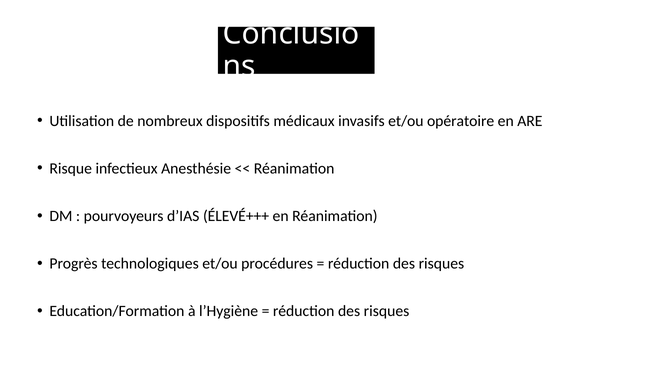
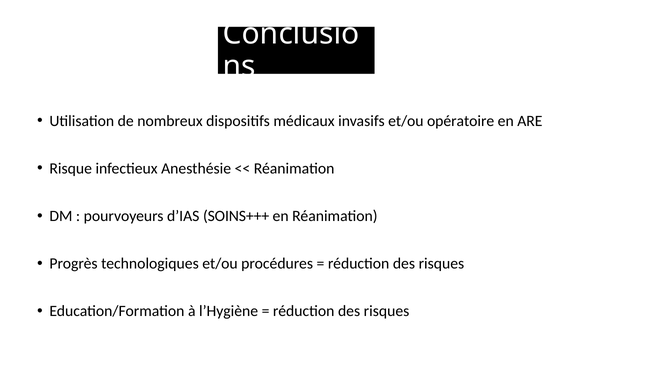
ÉLEVÉ+++: ÉLEVÉ+++ -> SOINS+++ (236, 216)
